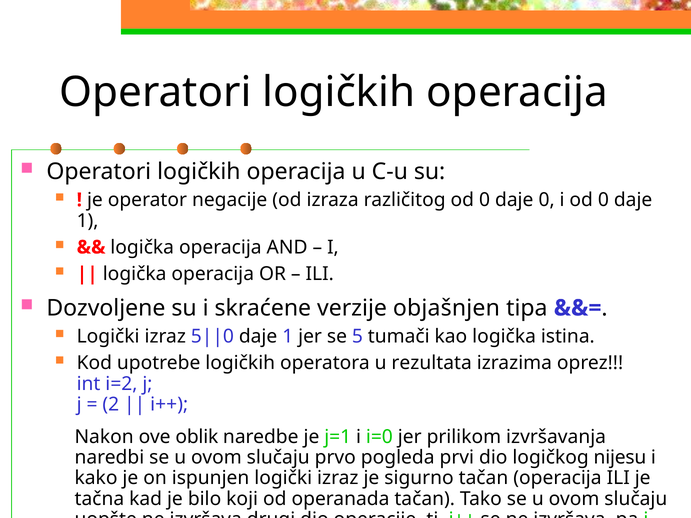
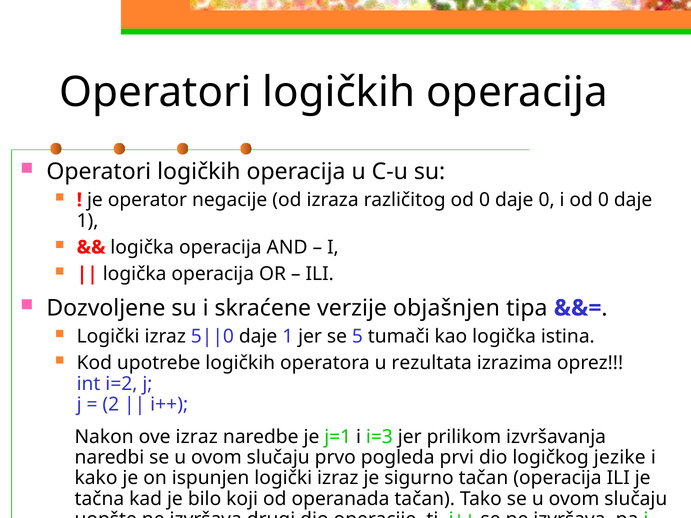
ove oblik: oblik -> izraz (197, 437)
i=0: i=0 -> i=3 (379, 437)
nijesu: nijesu -> jezike (620, 458)
